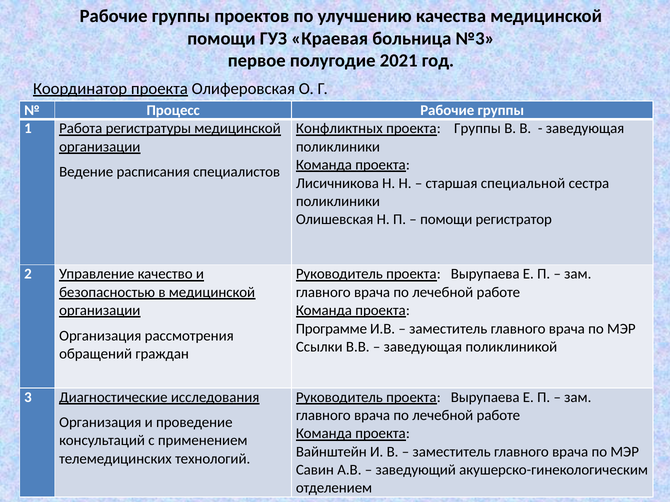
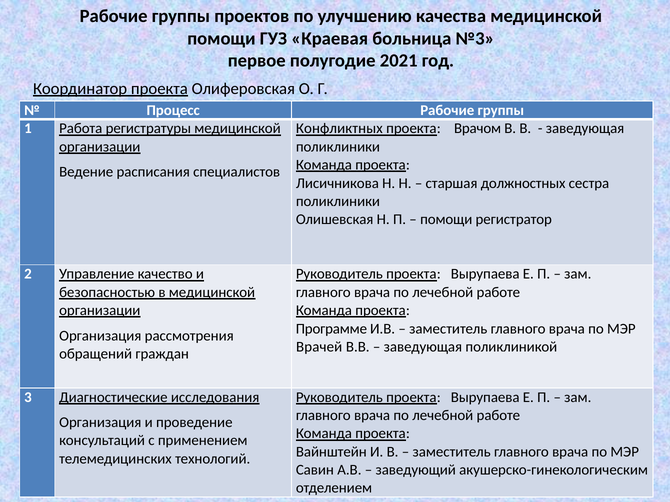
проекта Группы: Группы -> Врачом (478, 129)
специальной: специальной -> должностных (523, 183)
Ссылки: Ссылки -> Врачей (319, 347)
